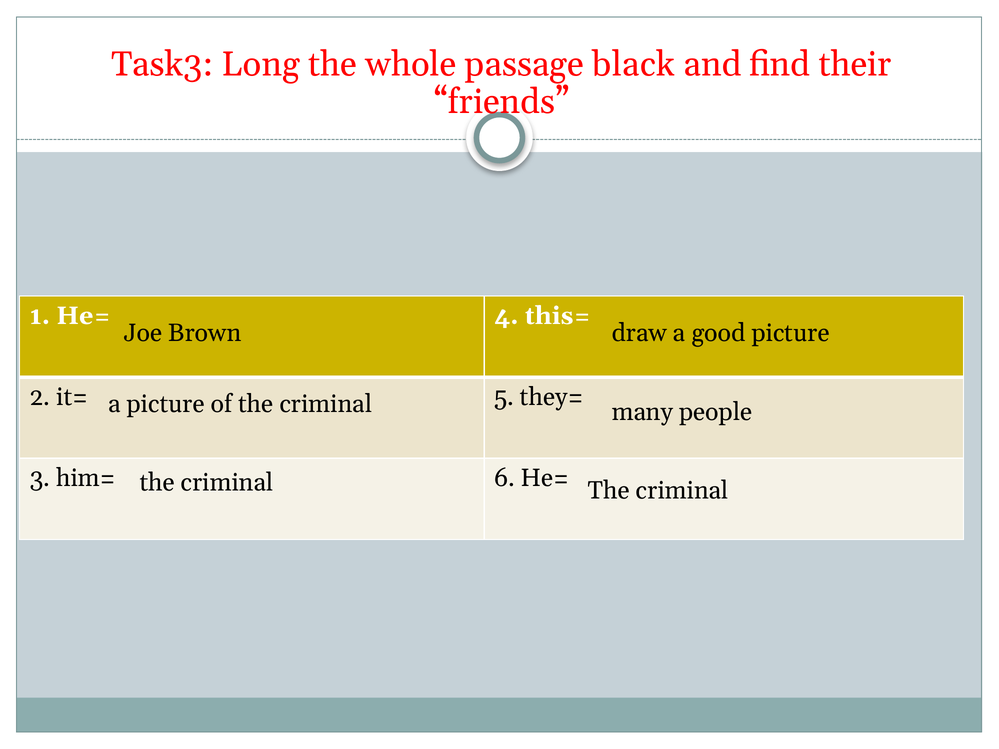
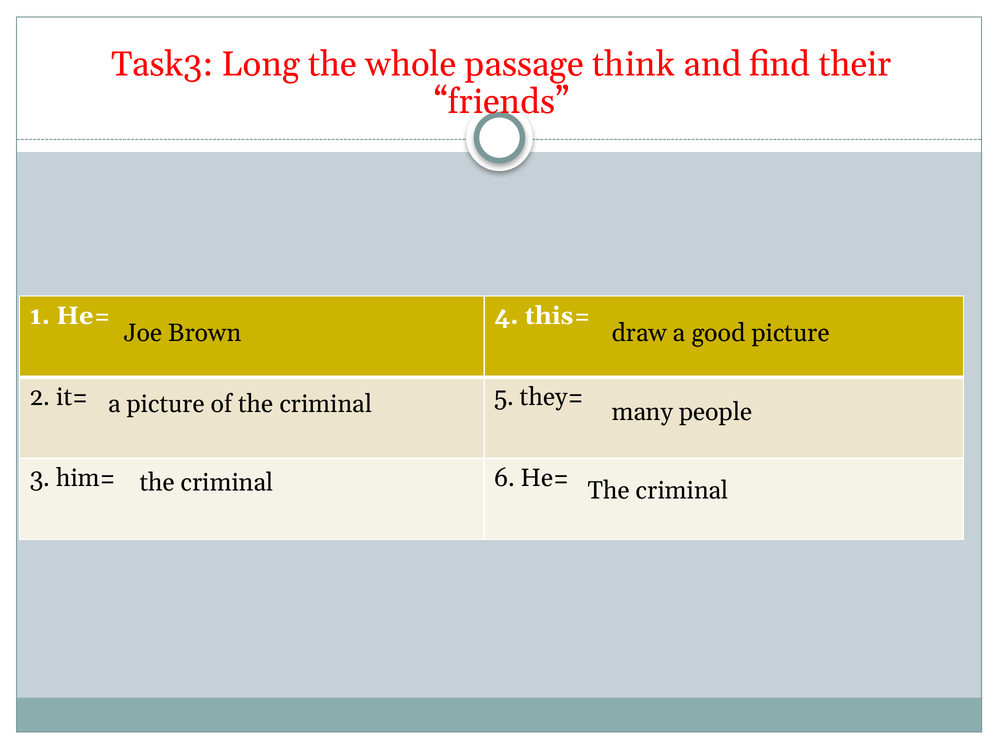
black: black -> think (634, 64)
